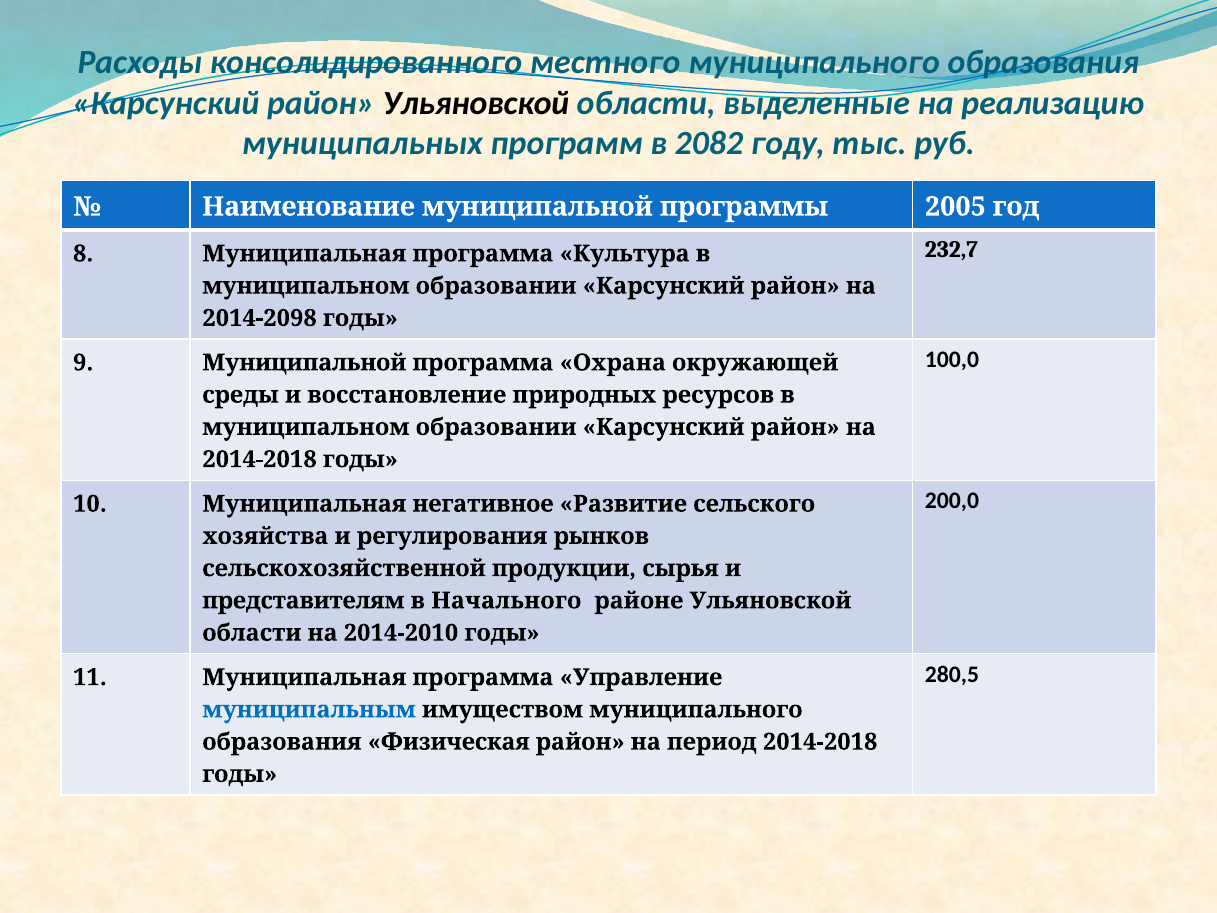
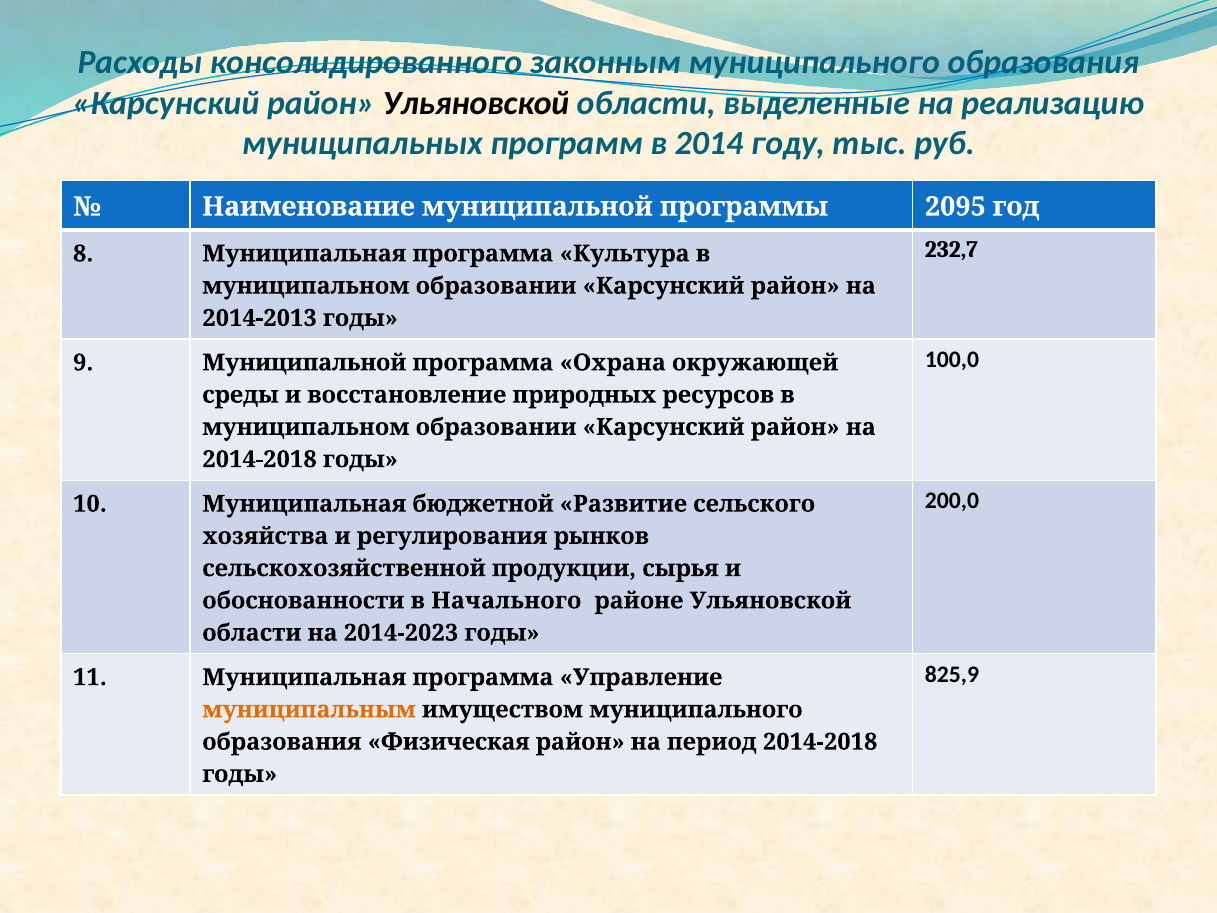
местного: местного -> законным (605, 62)
2082: 2082 -> 2014 (709, 144)
2005: 2005 -> 2095 (955, 207)
2014-2098: 2014-2098 -> 2014-2013 (260, 318)
негативное: негативное -> бюджетной (483, 504)
представителям: представителям -> обоснованности (303, 600)
2014-2010: 2014-2010 -> 2014-2023 (401, 633)
280,5: 280,5 -> 825,9 (952, 674)
муниципальным colour: blue -> orange (309, 709)
